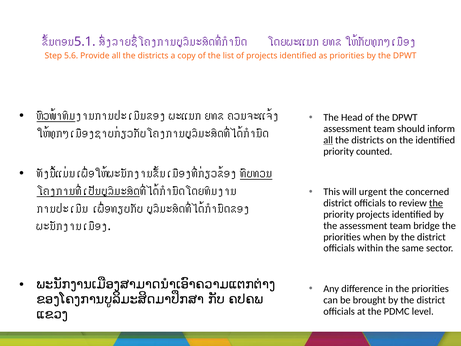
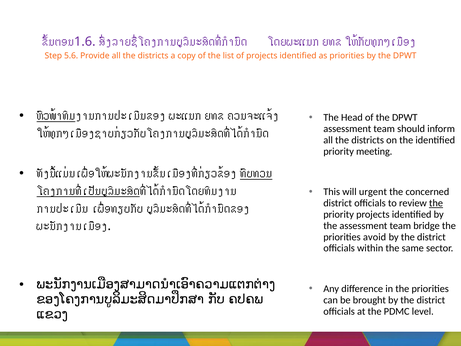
5.1: 5.1 -> 1.6 (85, 42)
all underline: present -> none (328, 140)
counted: counted -> meeting (374, 151)
when: when -> avoid (375, 237)
